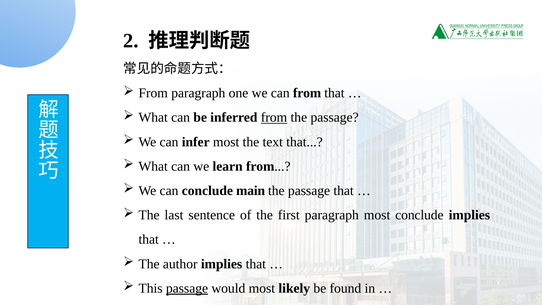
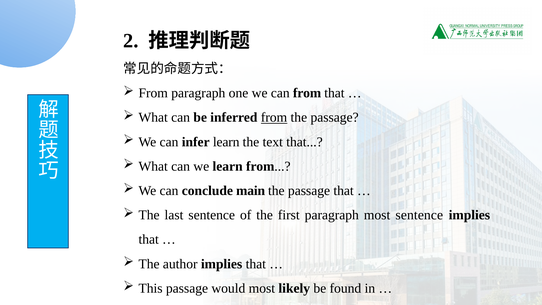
infer most: most -> learn (226, 142)
most conclude: conclude -> sentence (419, 215)
passage underline: present -> none (187, 288)
